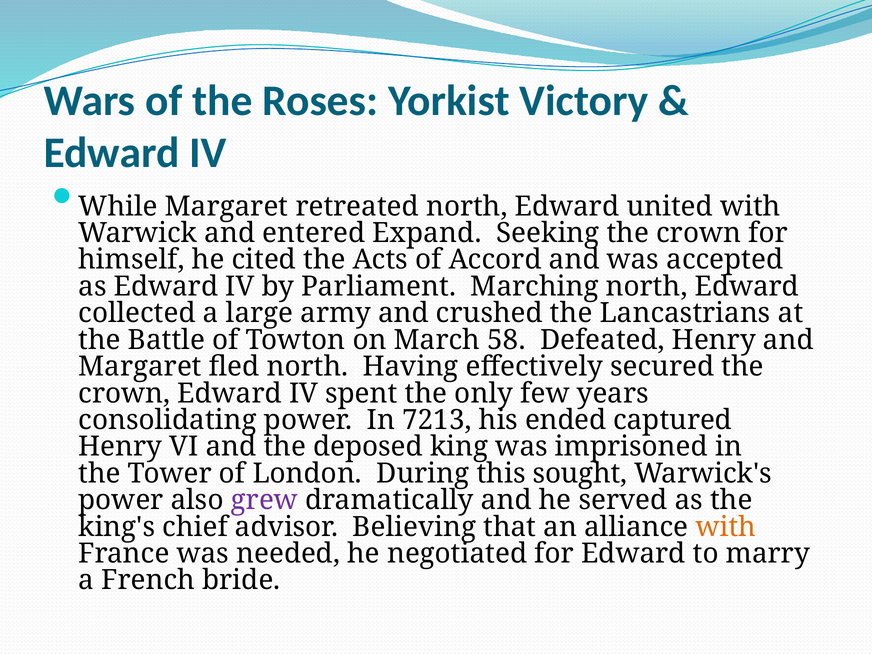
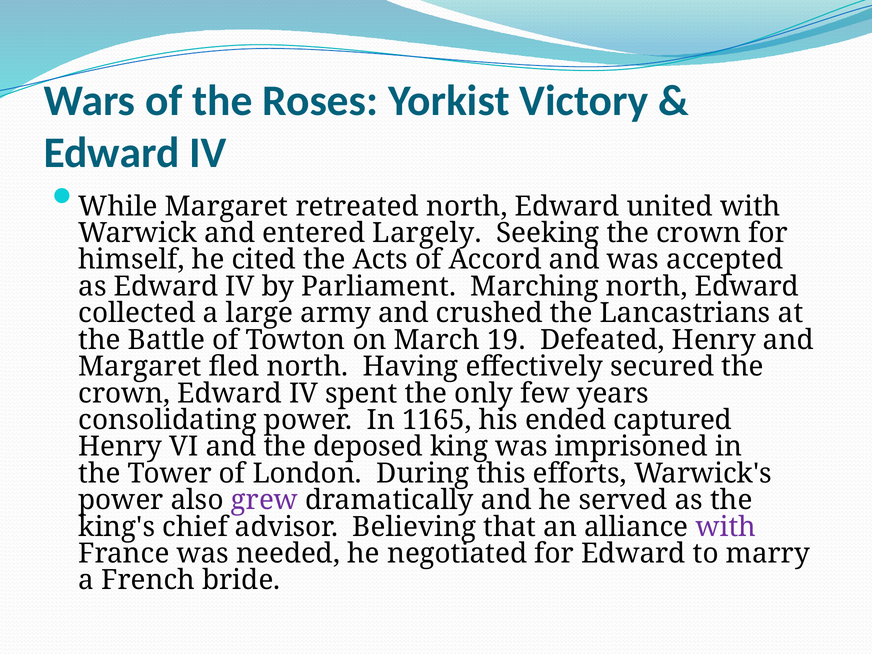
Expand: Expand -> Largely (427, 233)
58: 58 -> 19 (506, 340)
7213: 7213 -> 1165 (437, 420)
sought: sought -> efforts (580, 473)
with colour: orange -> purple (726, 527)
